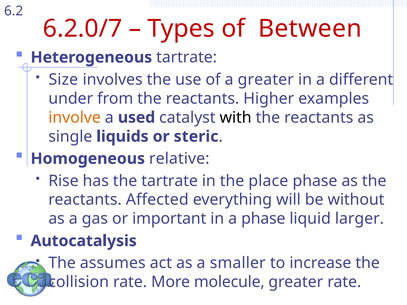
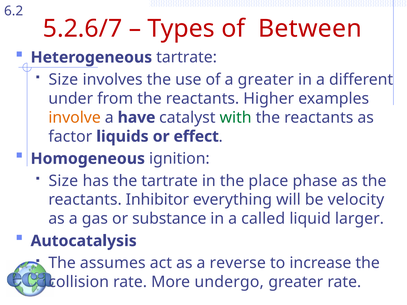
6.2.0/7: 6.2.0/7 -> 5.2.6/7 (83, 29)
used: used -> have (137, 118)
with colour: black -> green (236, 118)
single: single -> factor (70, 137)
steric: steric -> effect (196, 137)
relative: relative -> ignition (179, 159)
Rise: Rise -> Size (63, 181)
Affected: Affected -> Inhibitor (157, 200)
without: without -> velocity (356, 200)
important: important -> substance (169, 219)
a phase: phase -> called (263, 219)
smaller: smaller -> reverse (238, 263)
molecule: molecule -> undergo (229, 282)
